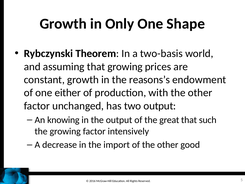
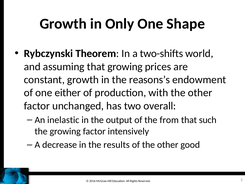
two-basis: two-basis -> two-shifts (162, 53)
two output: output -> overall (160, 106)
knowing: knowing -> inelastic (63, 120)
great: great -> from (169, 120)
import: import -> results (117, 145)
